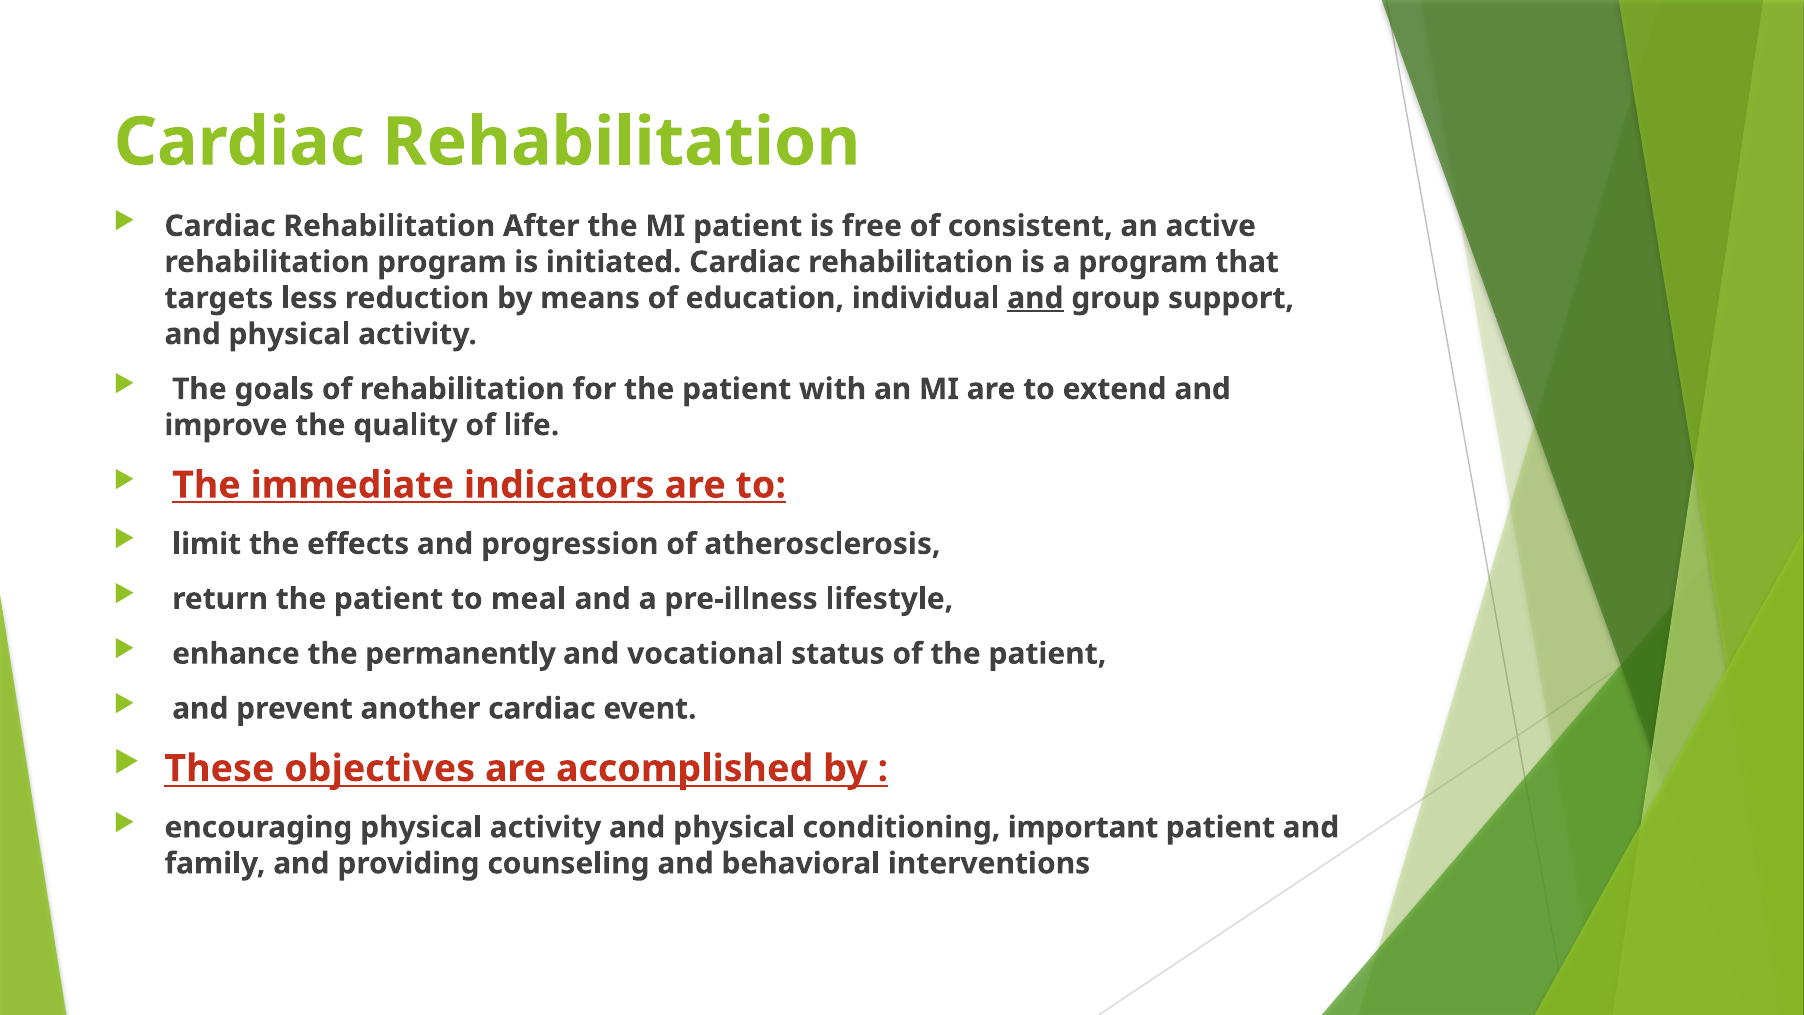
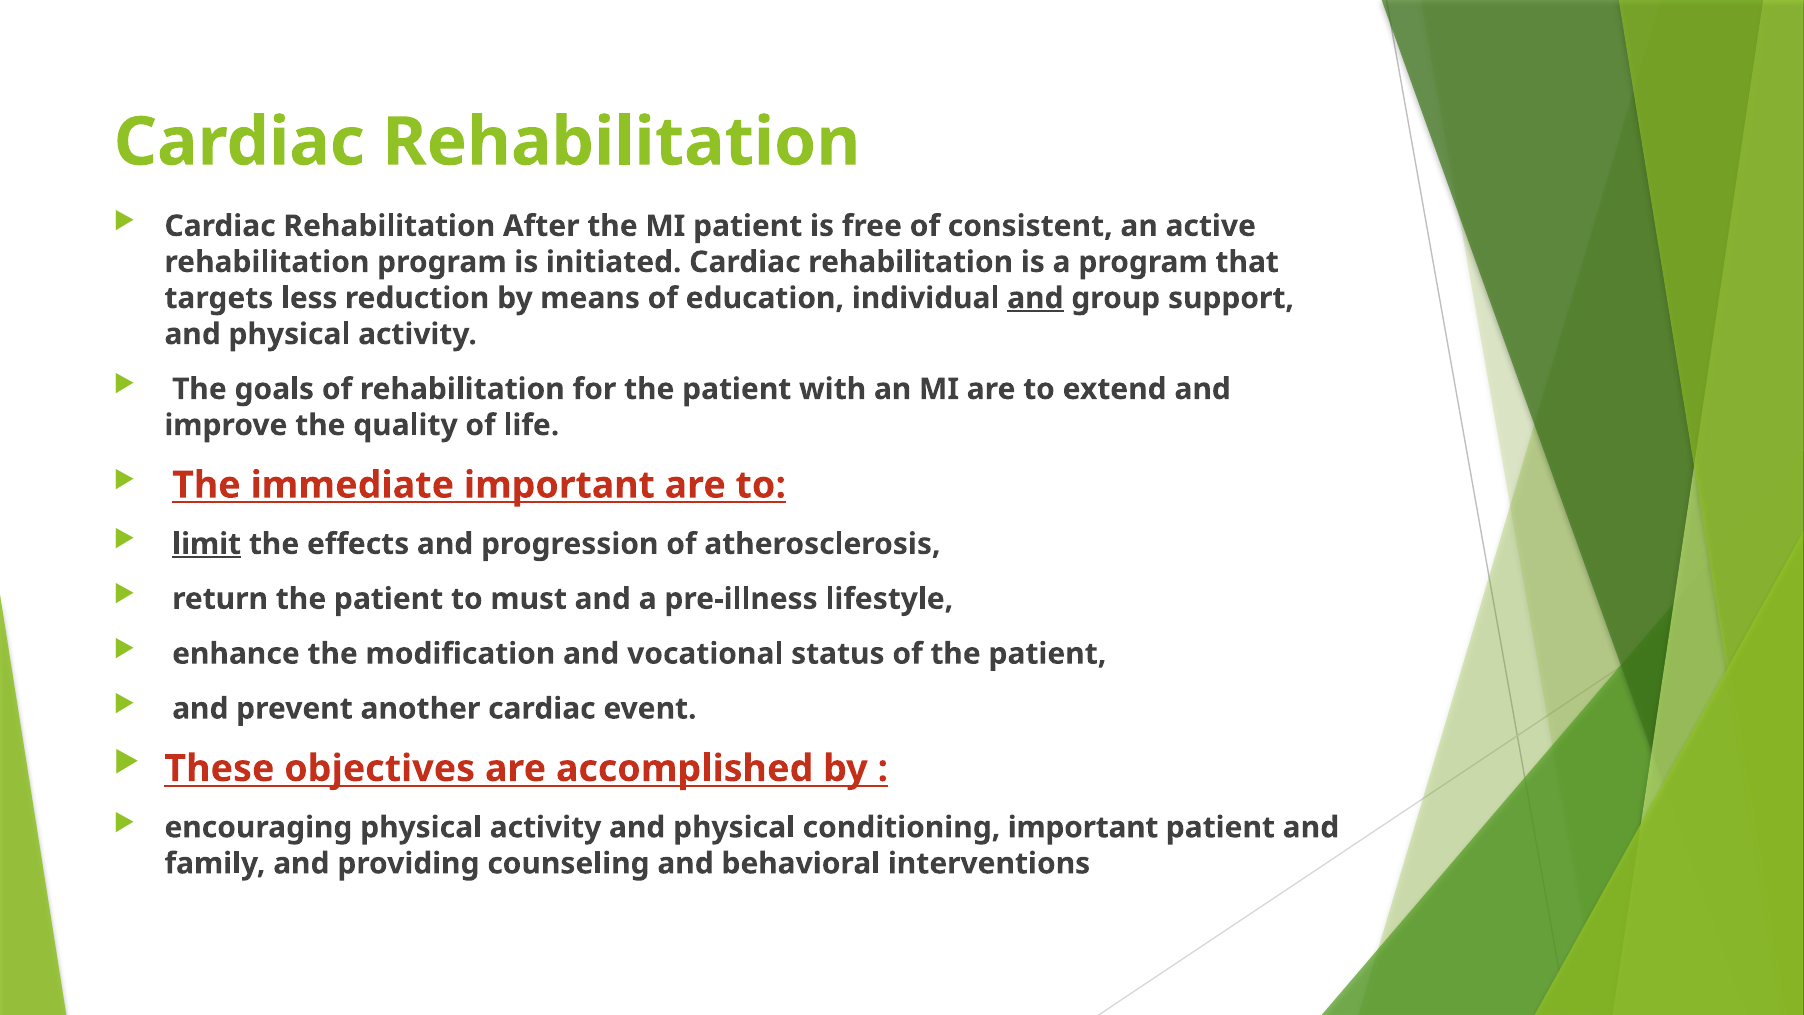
immediate indicators: indicators -> important (559, 485)
limit underline: none -> present (207, 544)
meal: meal -> must (529, 599)
permanently: permanently -> modification (460, 654)
